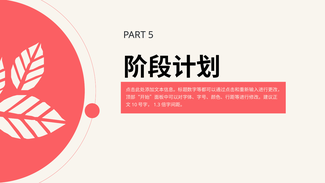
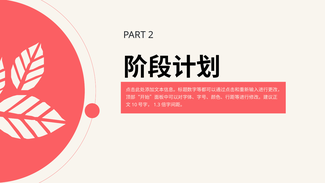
5: 5 -> 2 (151, 35)
